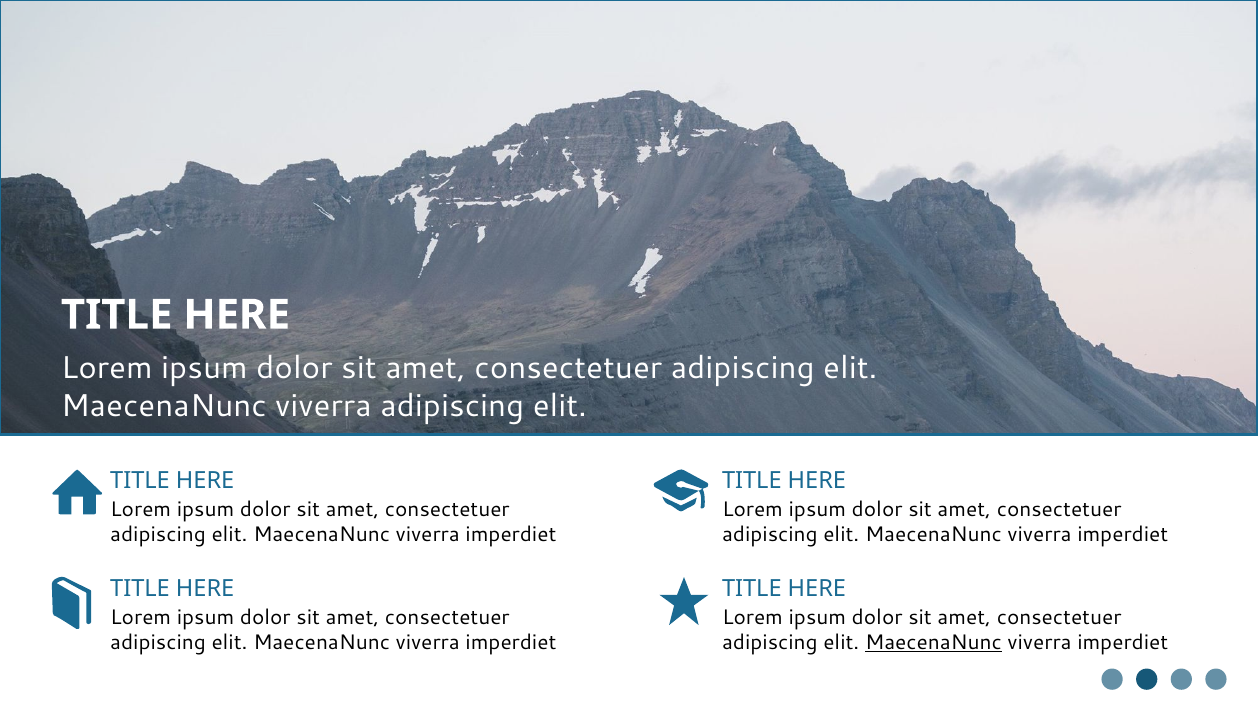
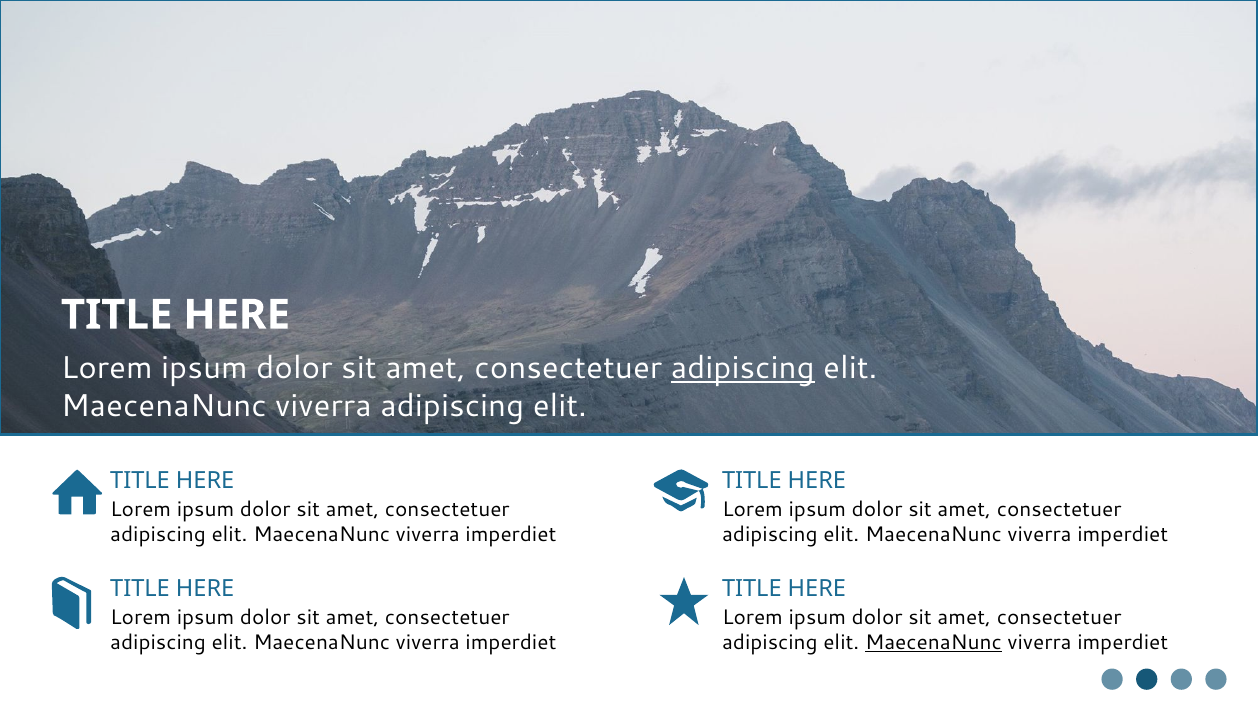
adipiscing underline: none -> present (743, 368)
